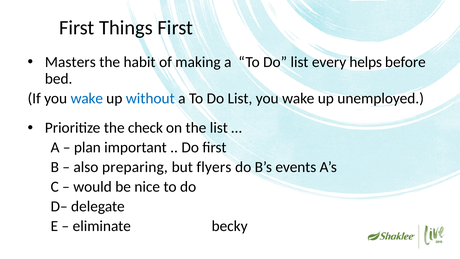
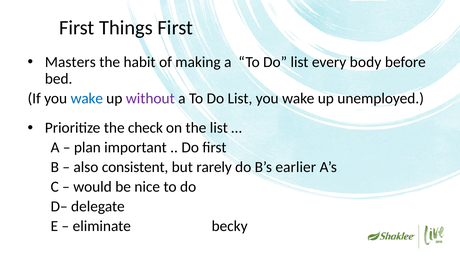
helps: helps -> body (366, 62)
without colour: blue -> purple (150, 98)
preparing: preparing -> consistent (135, 167)
flyers: flyers -> rarely (214, 167)
events: events -> earlier (296, 167)
